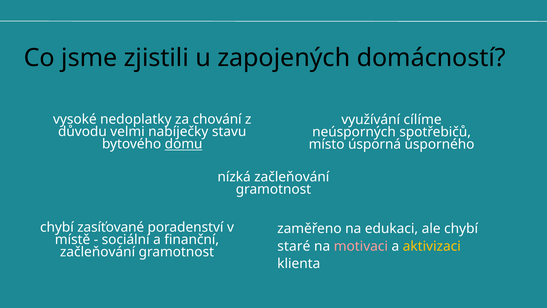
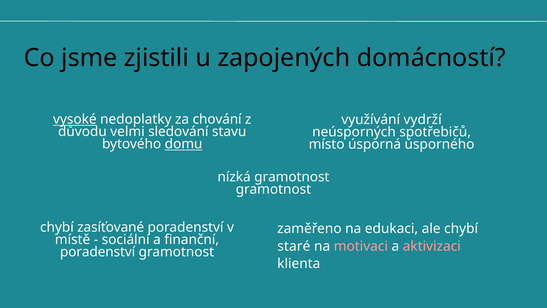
vysoké underline: none -> present (75, 119)
cílíme: cílíme -> vydrží (423, 119)
nabíječky: nabíječky -> sledování (178, 132)
nízká začleňování: začleňování -> gramotnost (292, 177)
aktivizaci colour: yellow -> pink (432, 246)
začleňování: začleňování -> poradenství (98, 252)
